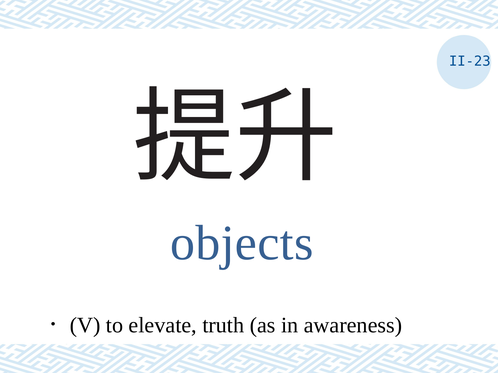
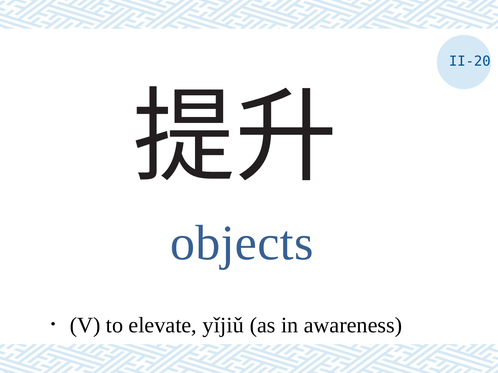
II-23: II-23 -> II-20 (470, 62)
truth: truth -> yǐjiǔ (223, 326)
